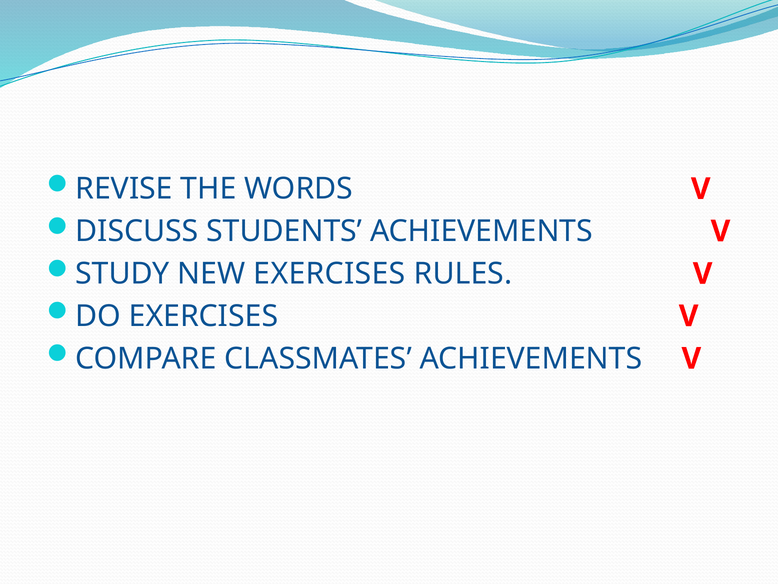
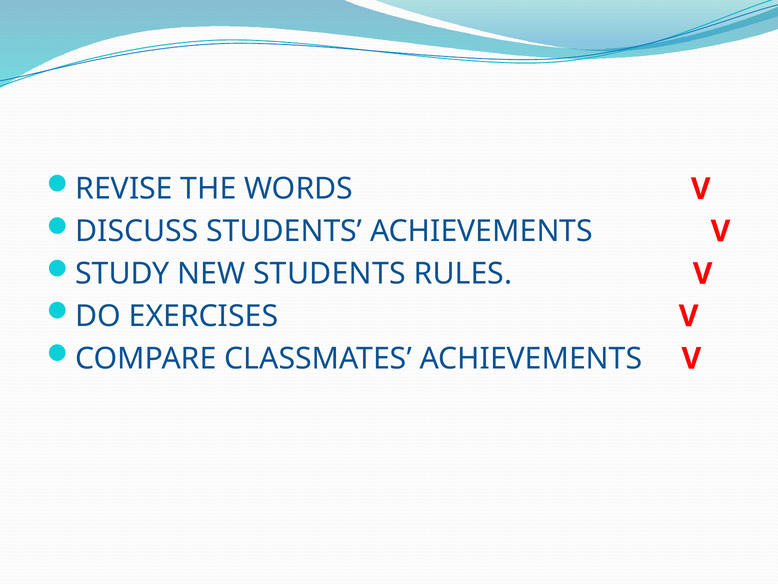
NEW EXERCISES: EXERCISES -> STUDENTS (329, 274)
